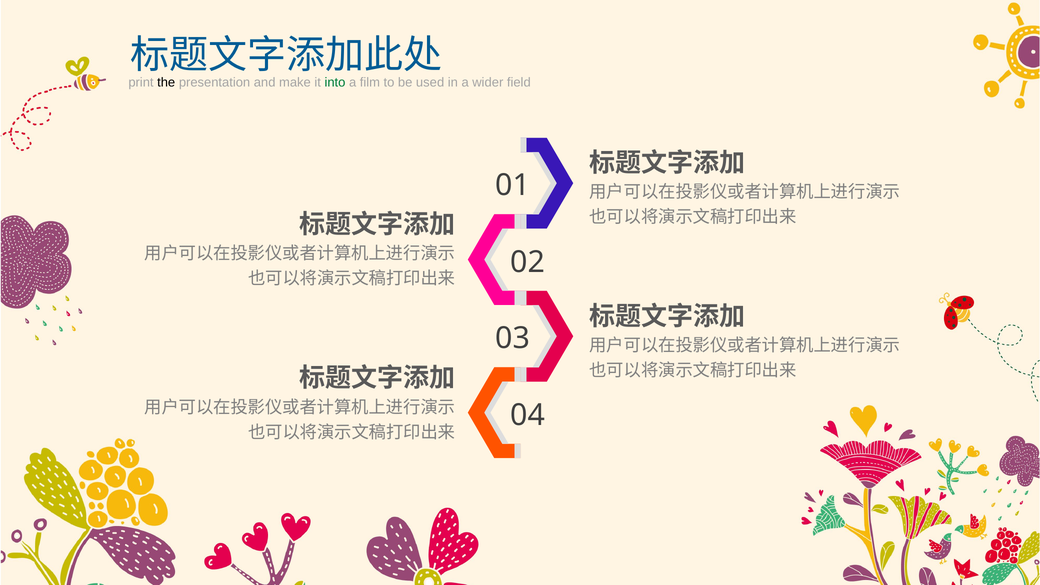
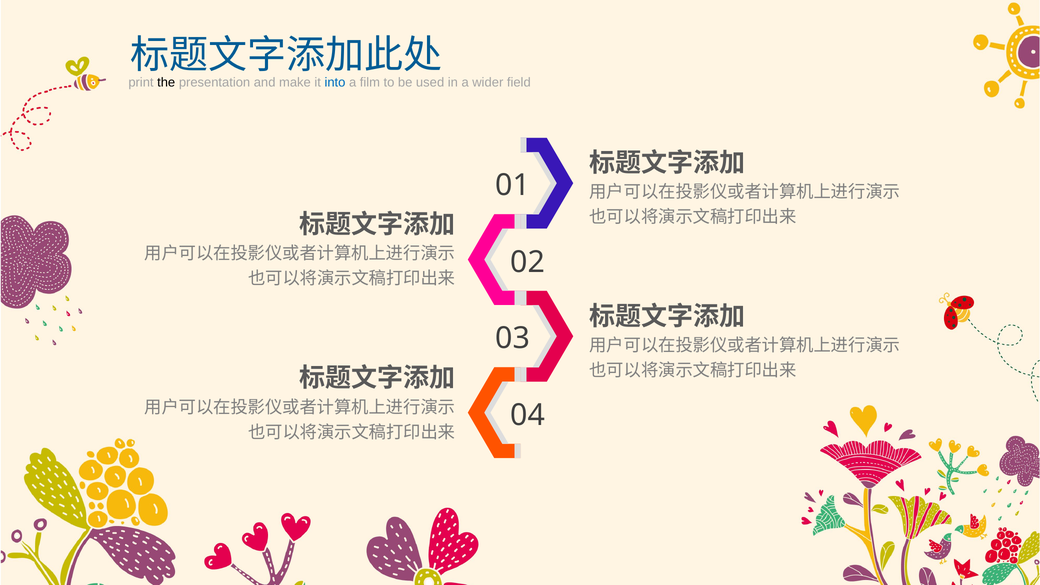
into colour: green -> blue (335, 83)
